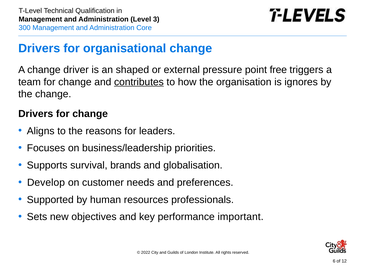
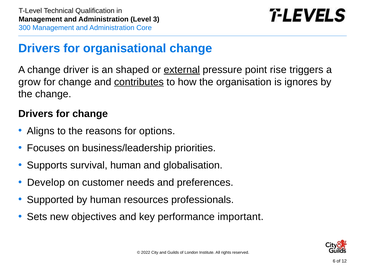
external underline: none -> present (182, 70)
free: free -> rise (278, 70)
team: team -> grow (29, 82)
leaders: leaders -> options (157, 131)
survival brands: brands -> human (126, 166)
